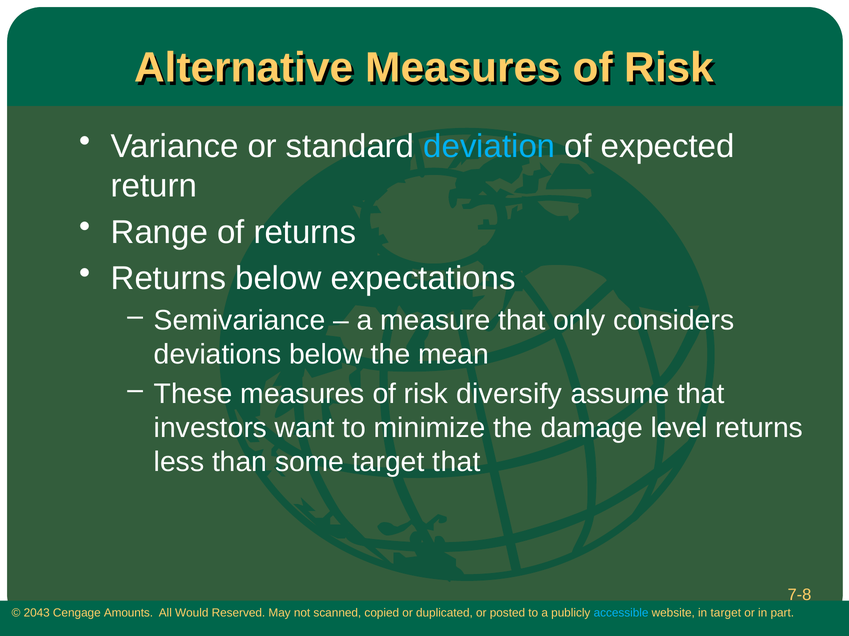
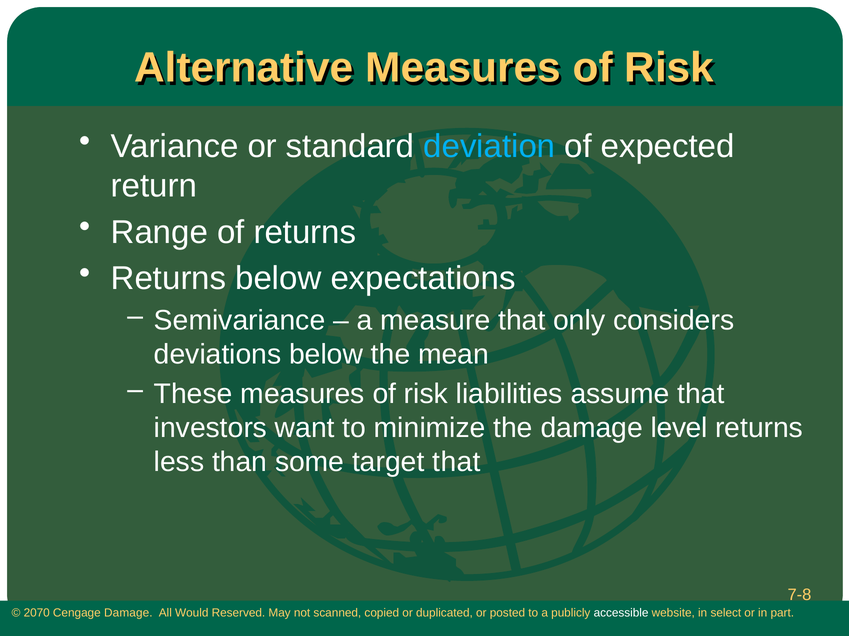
diversify: diversify -> liabilities (509, 395)
2043: 2043 -> 2070 (37, 614)
Cengage Amounts: Amounts -> Damage (128, 614)
accessible colour: light blue -> white (621, 614)
in target: target -> select (726, 614)
